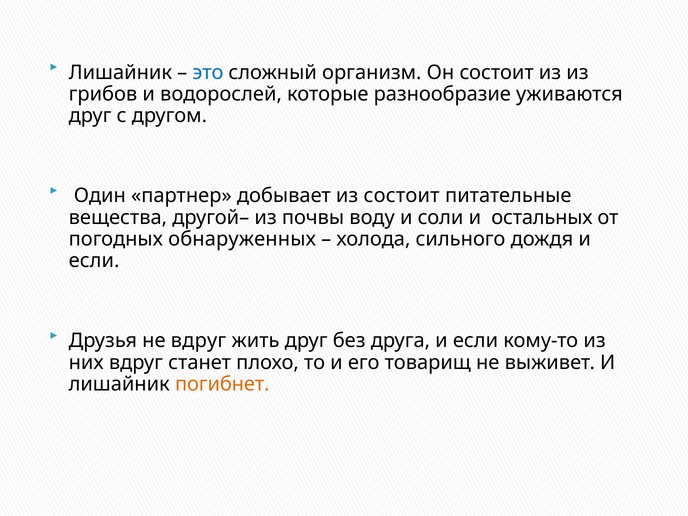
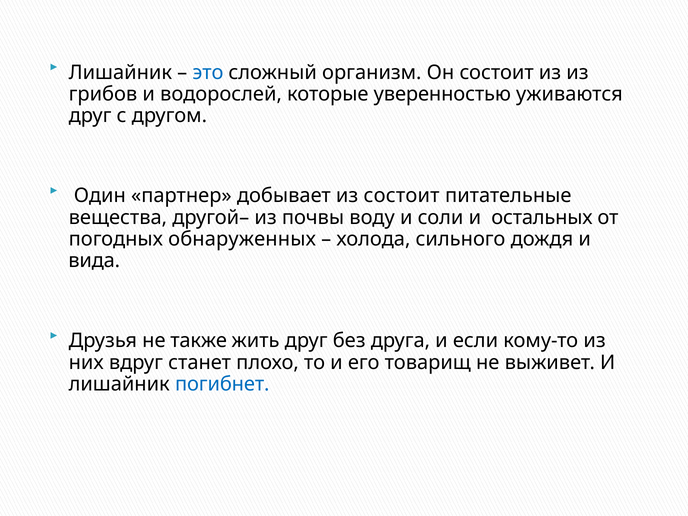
разнообразие: разнообразие -> уверенностью (442, 94)
если: если -> вида (94, 261)
не вдруг: вдруг -> также (199, 341)
погибнет colour: orange -> blue (222, 384)
